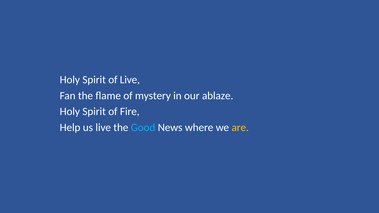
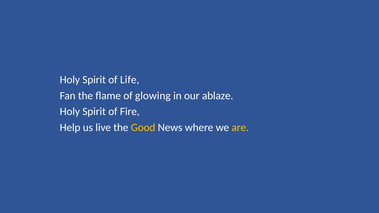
of Live: Live -> Life (130, 80)
mystery: mystery -> glowing (153, 96)
Good colour: light blue -> yellow (143, 128)
